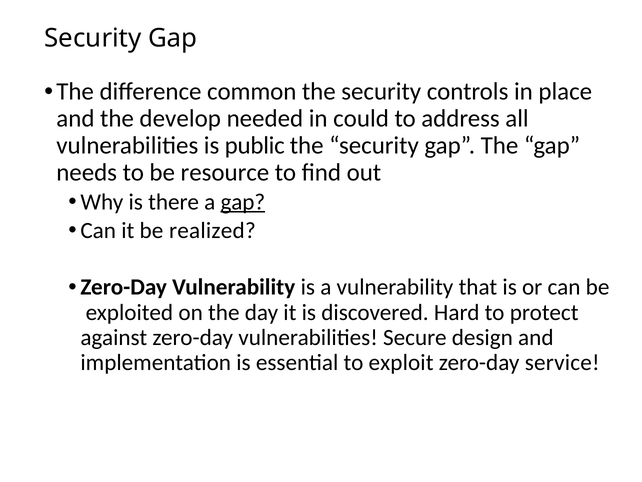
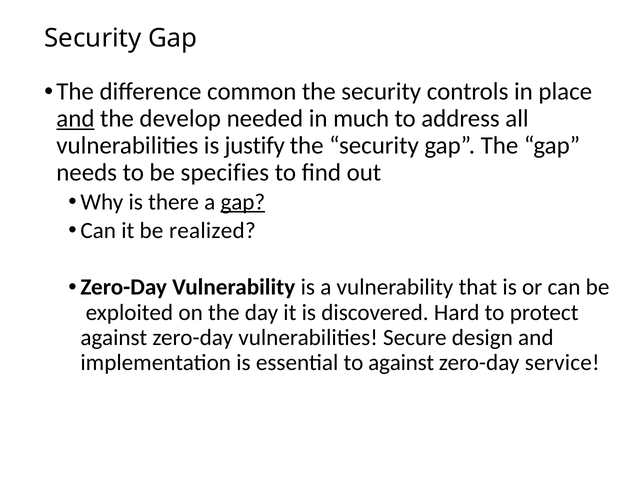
and underline: none -> present (75, 119)
could: could -> much (361, 119)
public: public -> justify (255, 145)
resource: resource -> specifies (225, 172)
to exploit: exploit -> against (401, 362)
